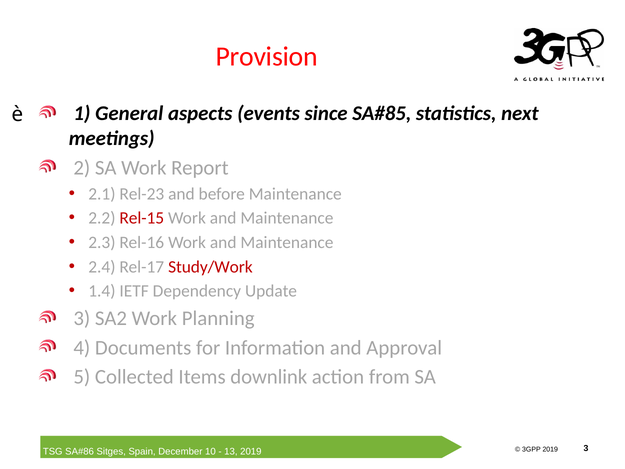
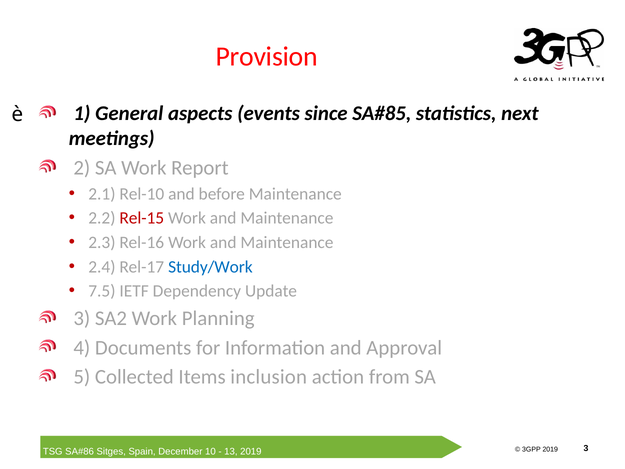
Rel-23: Rel-23 -> Rel-10 (142, 194)
Study/Work colour: red -> blue (210, 267)
1.4: 1.4 -> 7.5 (102, 291)
downlink: downlink -> inclusion (269, 377)
